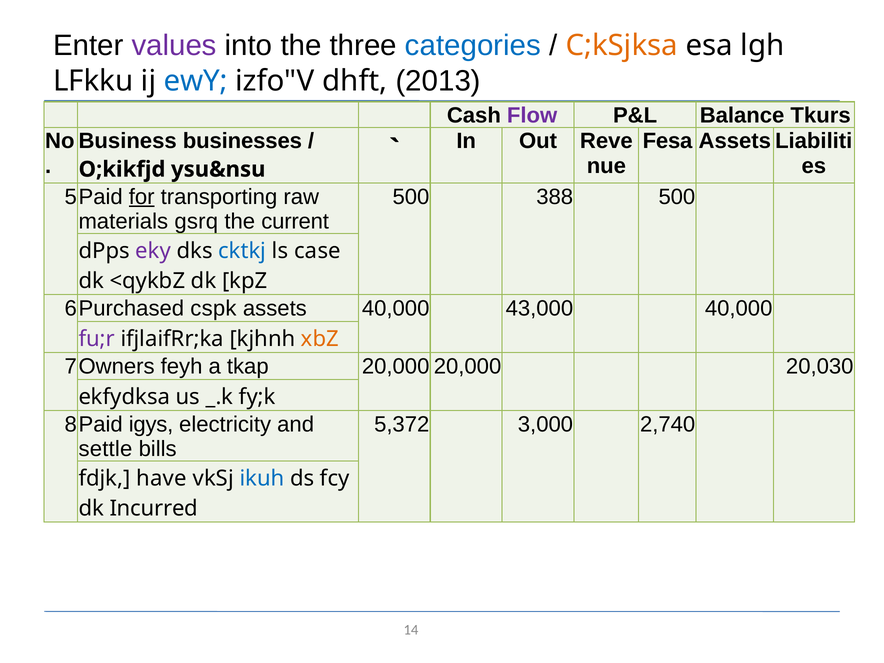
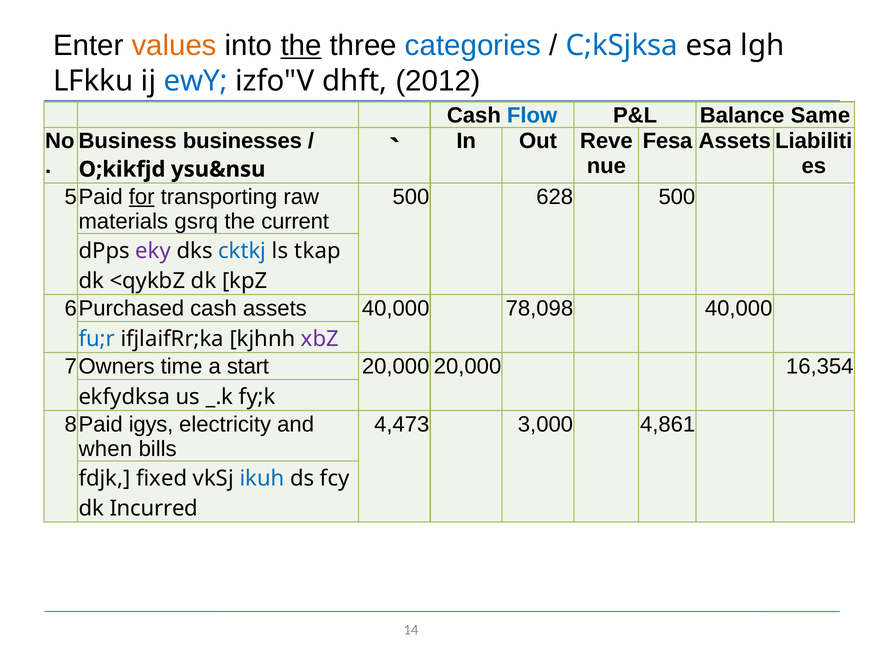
values colour: purple -> orange (174, 46)
the underline: none -> present (301, 46)
C;kSjksa colour: orange -> blue (622, 46)
2013: 2013 -> 2012 (438, 81)
Flow colour: purple -> blue (532, 115)
Tkurs: Tkurs -> Same (820, 115)
388: 388 -> 628 (555, 197)
case: case -> tkap (318, 251)
cspk: cspk -> cash (214, 308)
43,000: 43,000 -> 78,098 (539, 308)
fu;r colour: purple -> blue (97, 339)
xbZ colour: orange -> purple (320, 339)
feyh: feyh -> time (182, 366)
tkap: tkap -> start (248, 366)
20,030: 20,030 -> 16,354 (820, 366)
5,372: 5,372 -> 4,473 (402, 424)
2,740: 2,740 -> 4,861 (668, 424)
settle: settle -> when (105, 449)
have: have -> fixed (162, 478)
